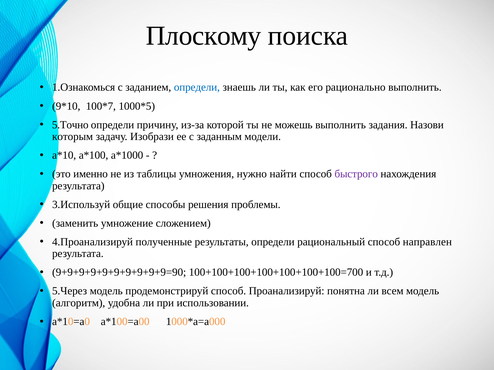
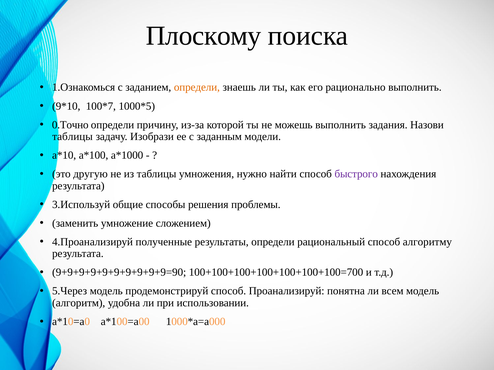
определи colour: blue -> orange (197, 87)
5.Точно: 5.Точно -> 0.Точно (70, 125)
которым: которым -> таблицы (73, 137)
именно: именно -> другую (91, 174)
направлен: направлен -> алгоритму (427, 242)
